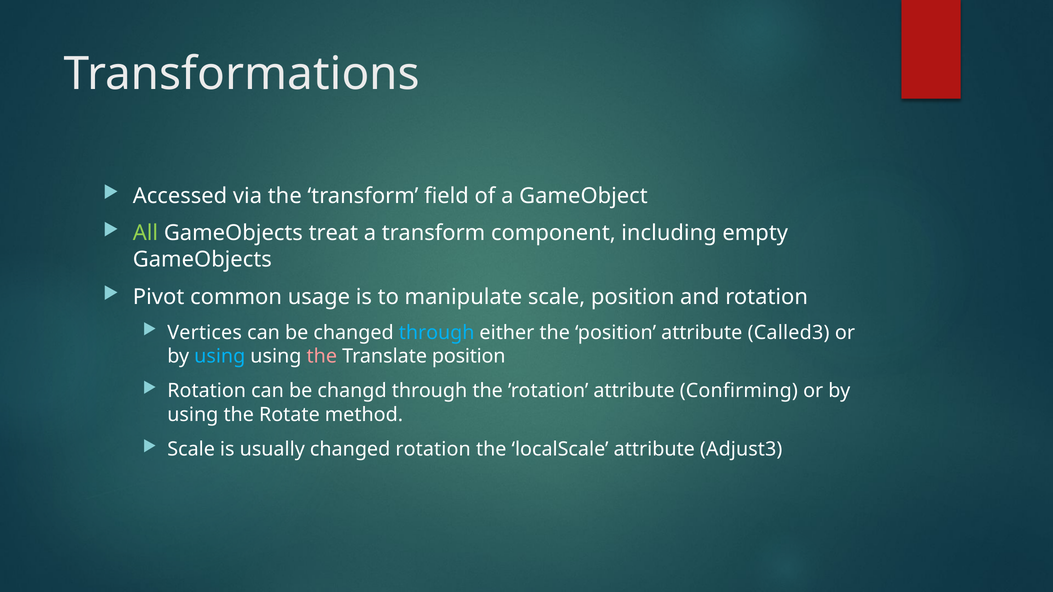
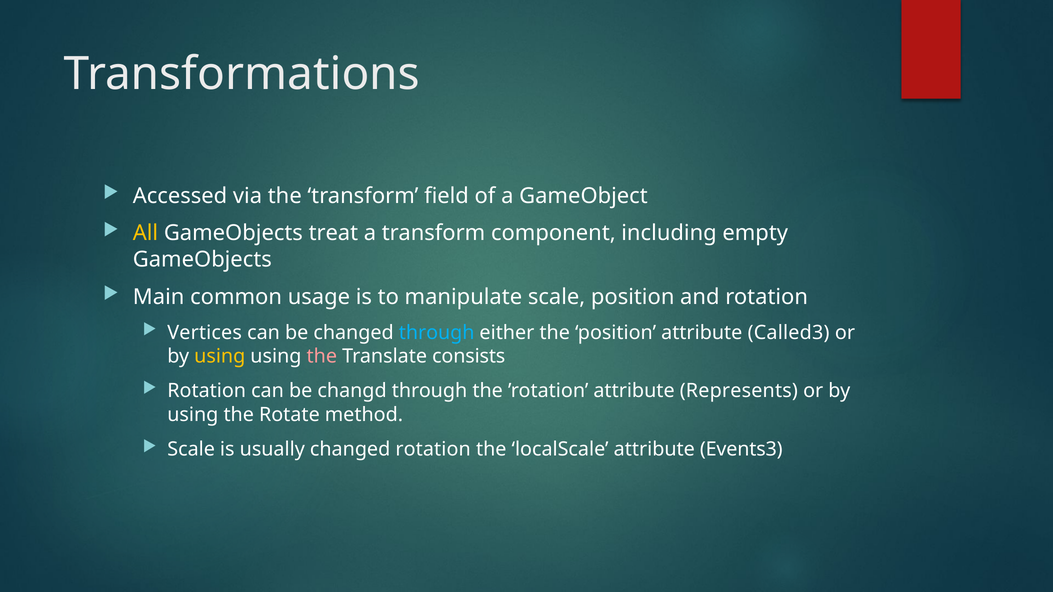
All colour: light green -> yellow (145, 233)
Pivot: Pivot -> Main (159, 297)
using colour: light blue -> yellow (220, 356)
Translate position: position -> consists (469, 356)
Confirming: Confirming -> Represents (739, 391)
Adjust3: Adjust3 -> Events3 (741, 449)
